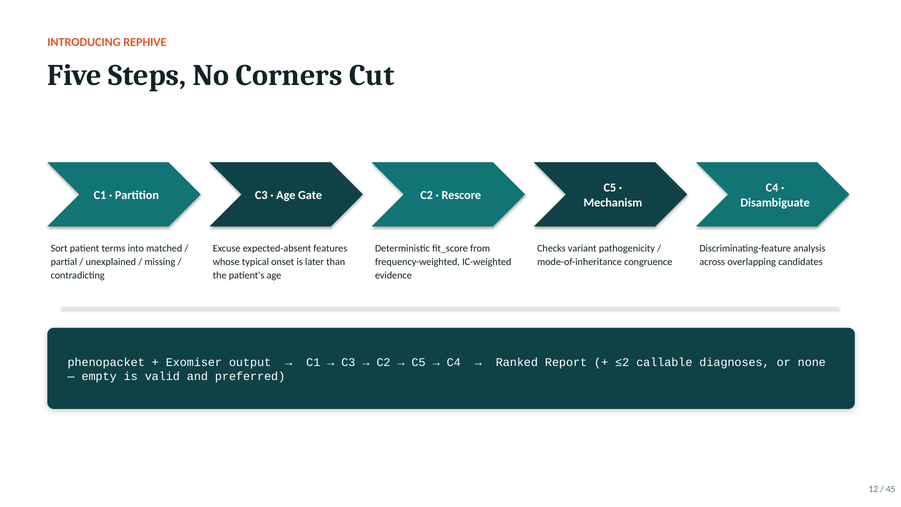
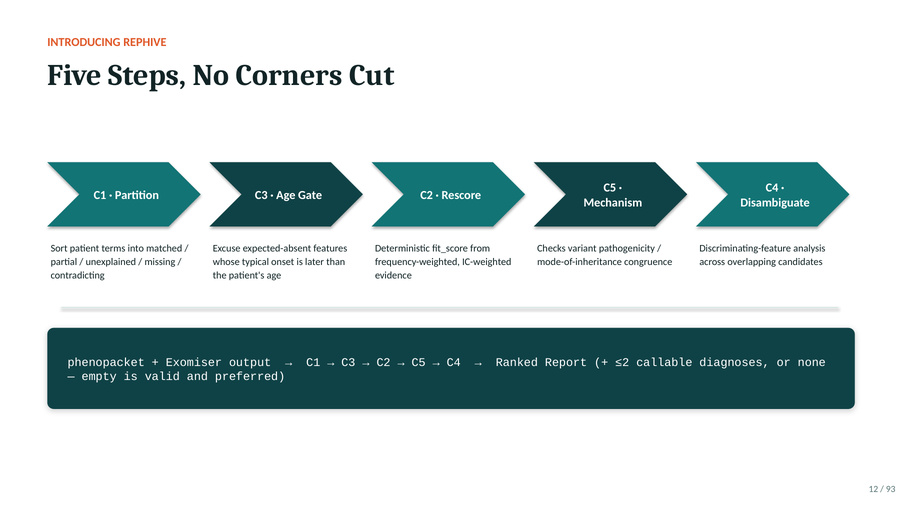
45: 45 -> 93 (891, 489)
